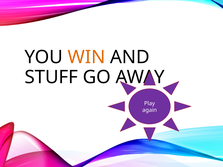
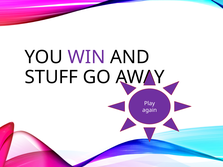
WIN colour: orange -> purple (86, 57)
